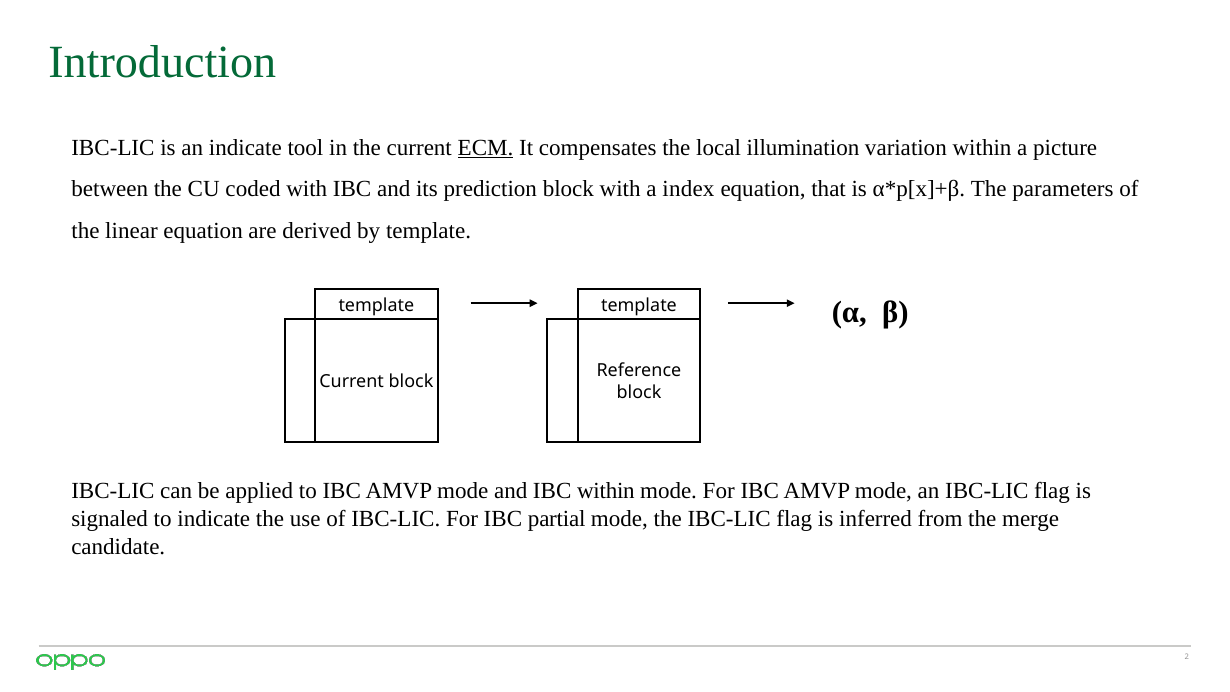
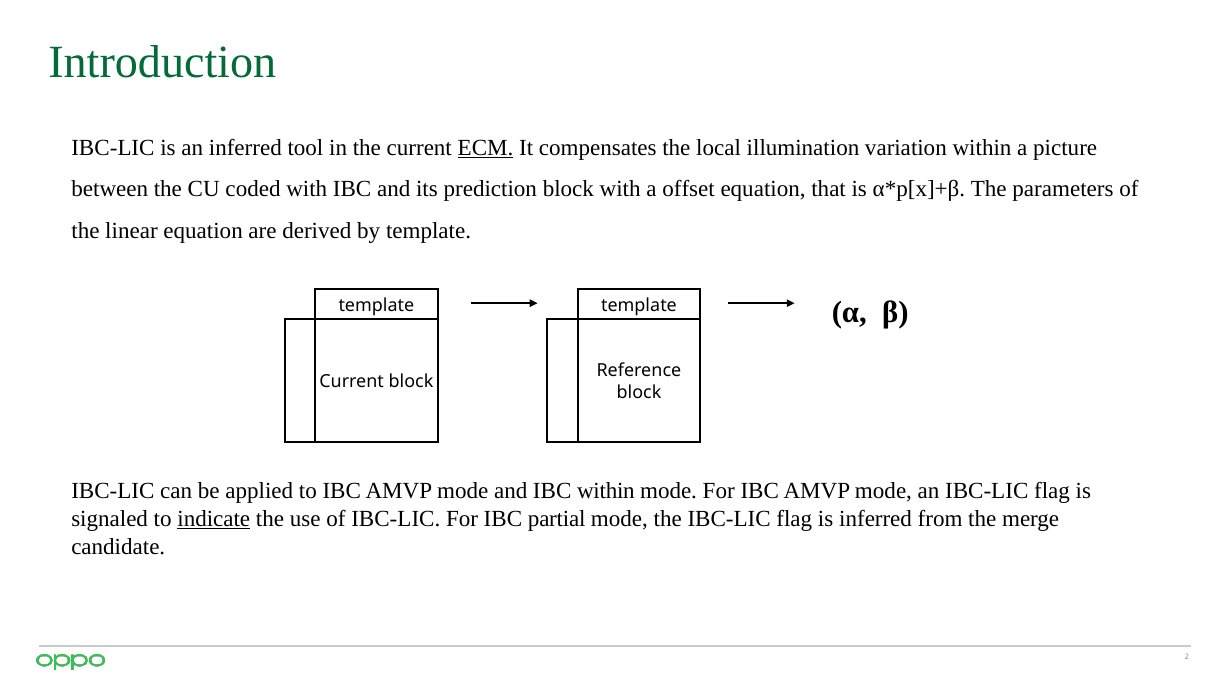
an indicate: indicate -> inferred (245, 148)
index: index -> offset (689, 189)
indicate underline: none -> present (214, 519)
